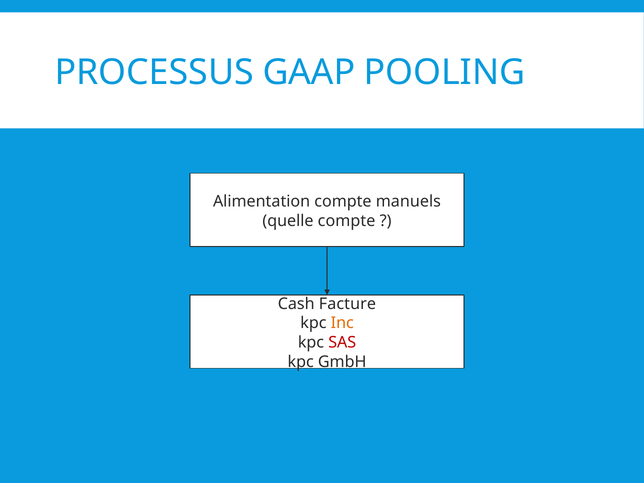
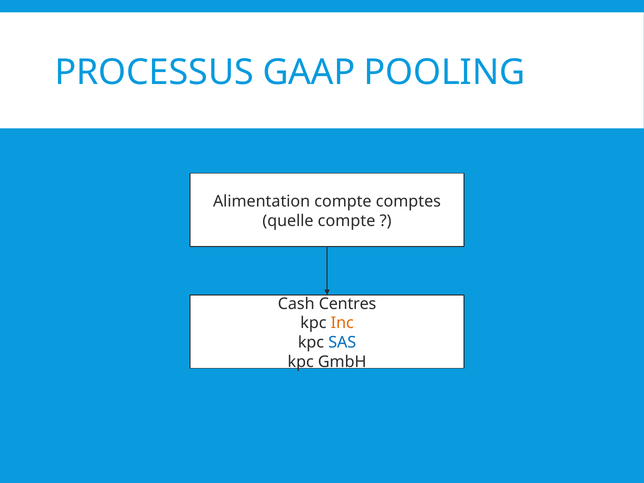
manuels: manuels -> comptes (408, 201)
Facture: Facture -> Centres (348, 304)
SAS colour: red -> blue (342, 342)
